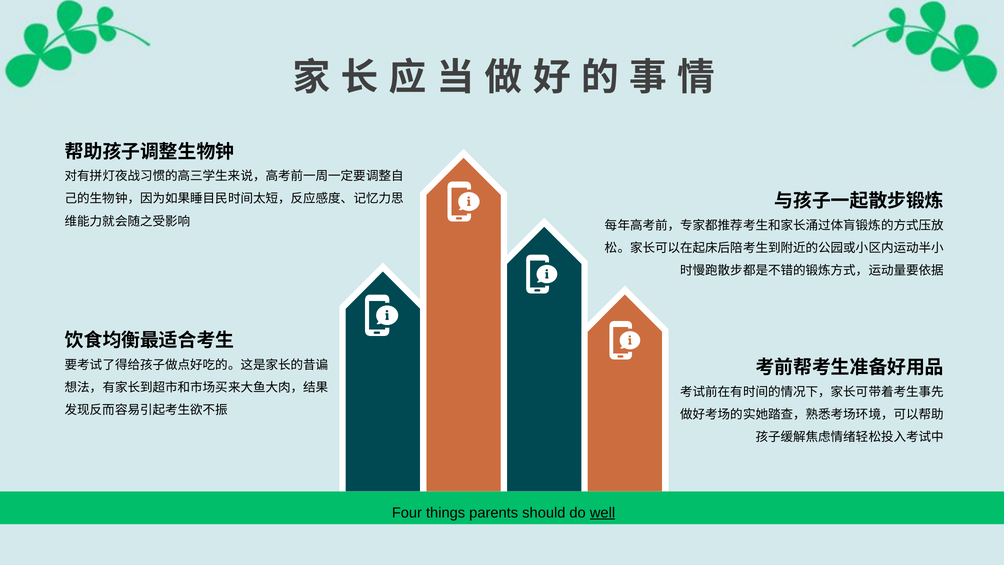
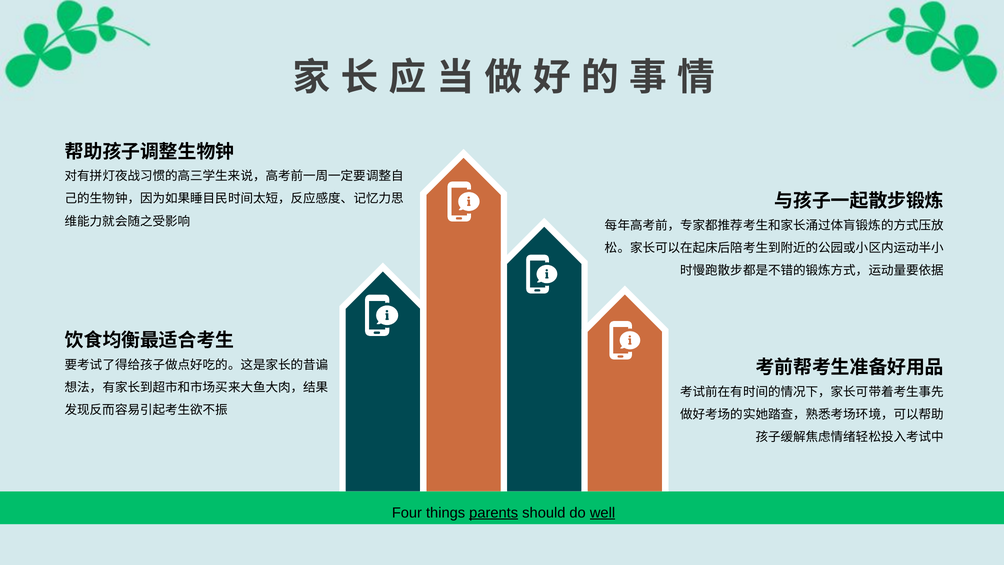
parents underline: none -> present (494, 513)
